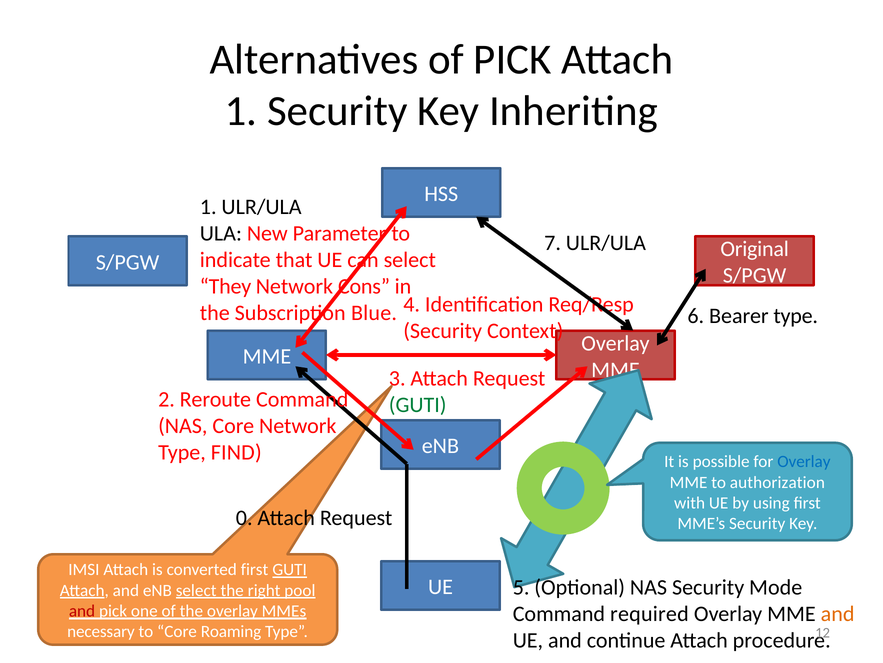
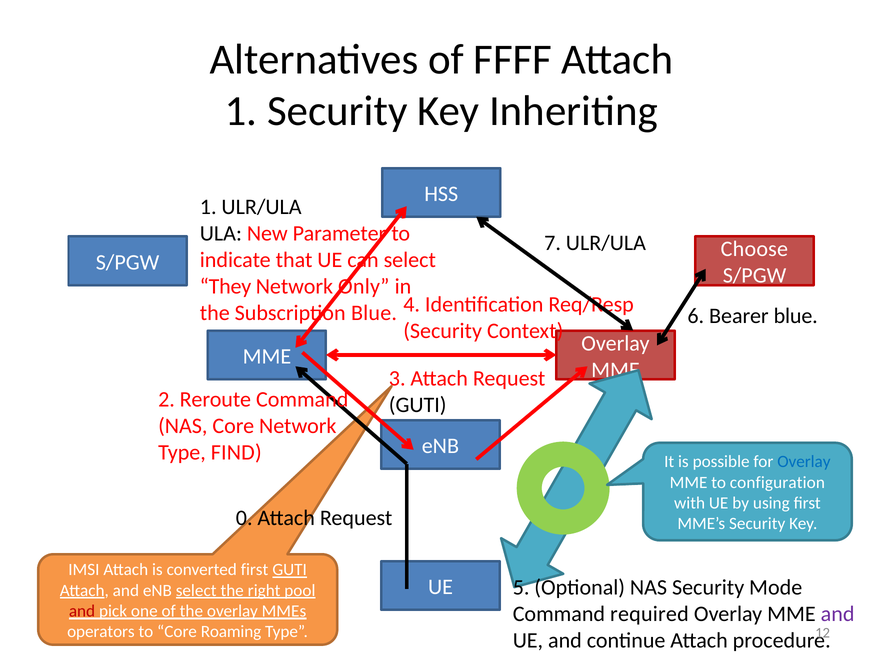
of PICK: PICK -> FFFF (513, 60)
Original: Original -> Choose (754, 249)
Cons: Cons -> Only (364, 286)
Bearer type: type -> blue (796, 315)
GUTI colour: green -> black (418, 405)
authorization: authorization -> configuration (777, 482)
and colour: orange -> purple (838, 613)
necessary: necessary -> operators (101, 631)
